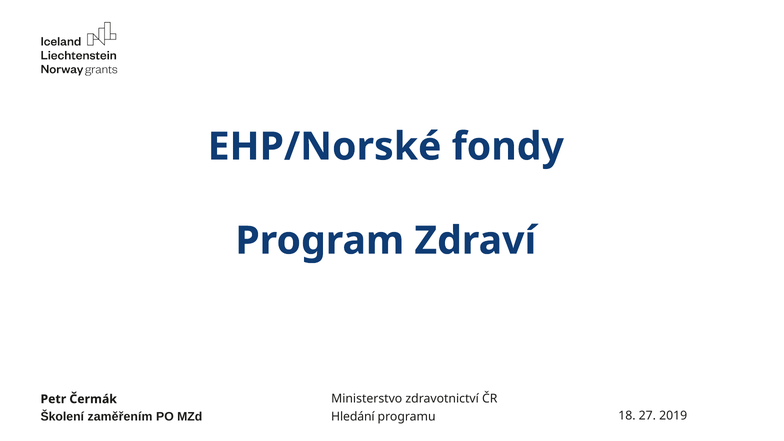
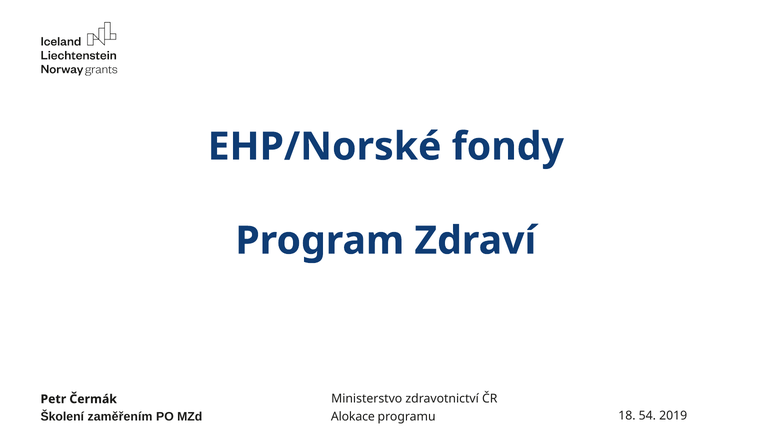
Hledání: Hledání -> Alokace (353, 417)
27: 27 -> 54 (647, 415)
